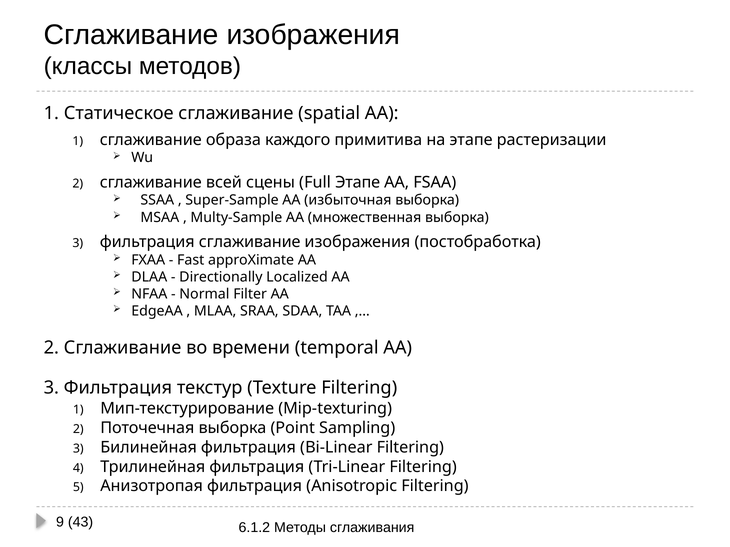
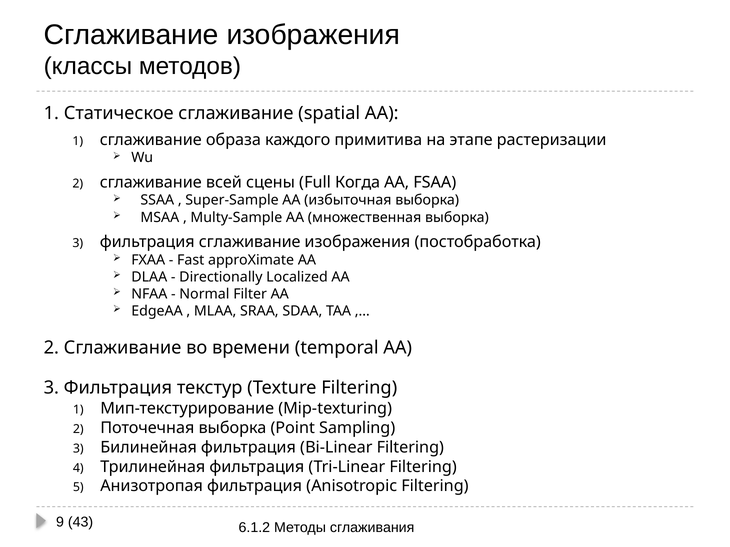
Full Этапе: Этапе -> Когда (358, 182)
